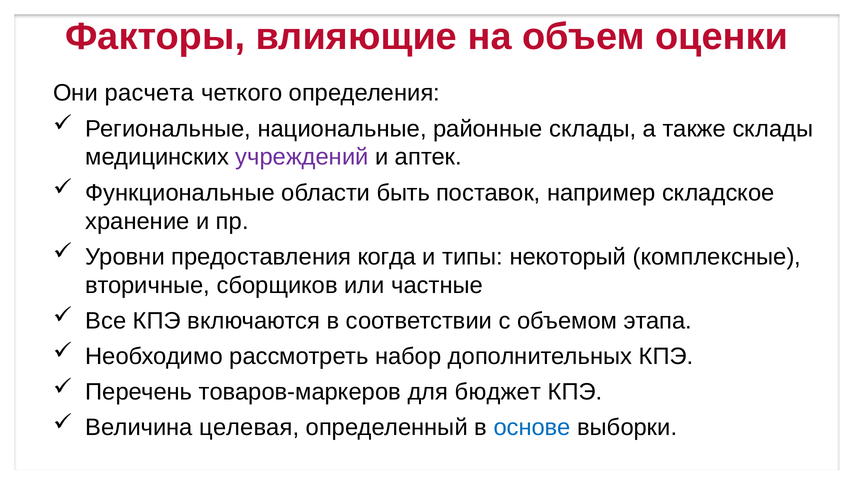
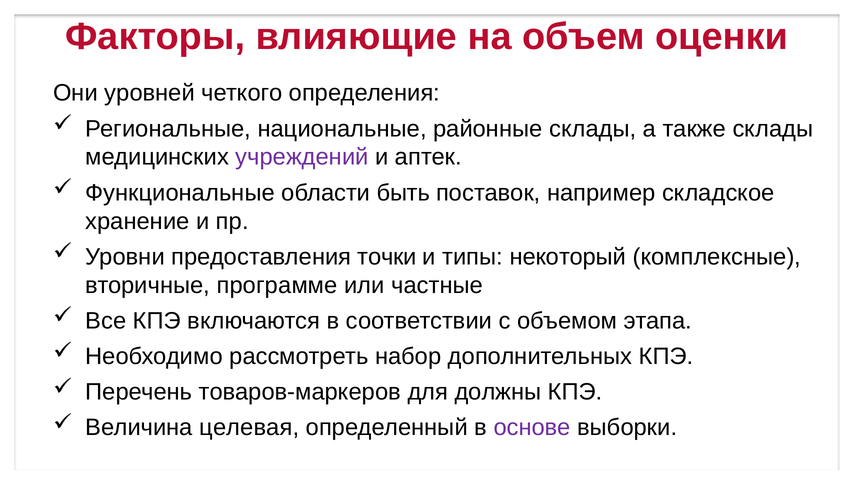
расчета: расчета -> уровней (150, 93)
когда: когда -> точки (387, 257)
сборщиков: сборщиков -> программе (277, 285)
бюджет: бюджет -> должны (498, 392)
основе colour: blue -> purple (532, 428)
